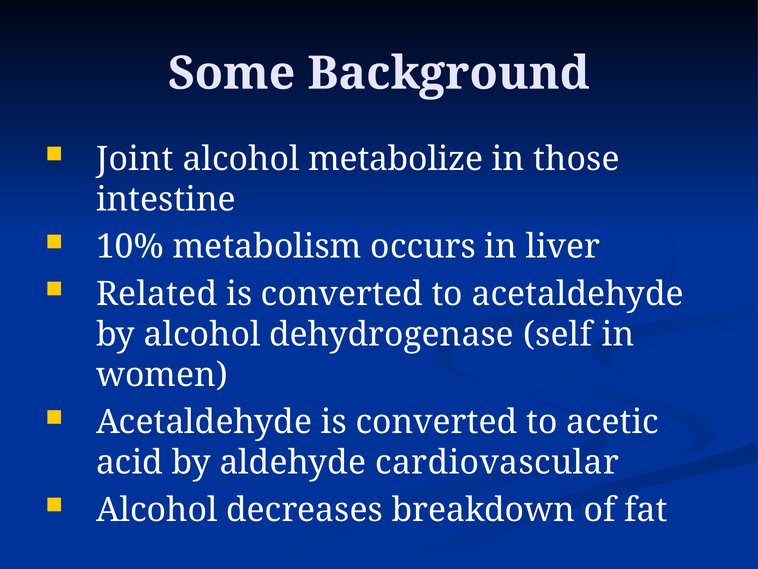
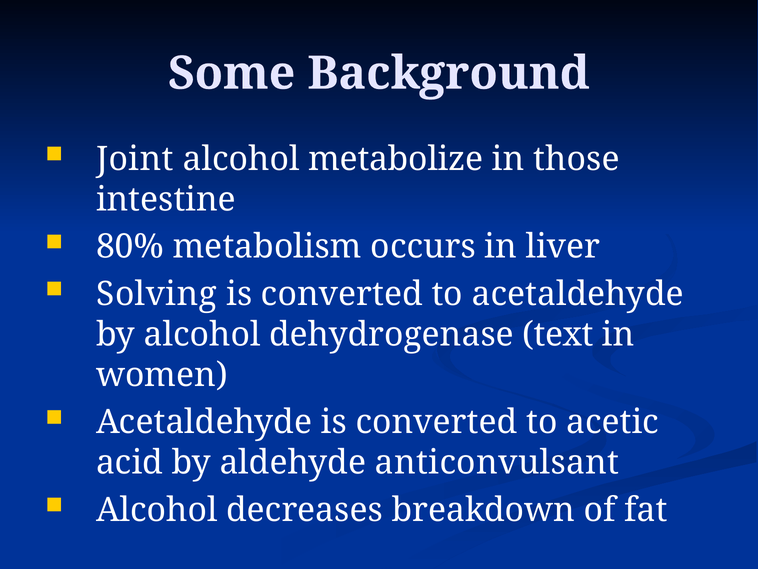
10%: 10% -> 80% (130, 247)
Related: Related -> Solving (157, 294)
self: self -> text (558, 334)
cardiovascular: cardiovascular -> anticonvulsant (497, 462)
